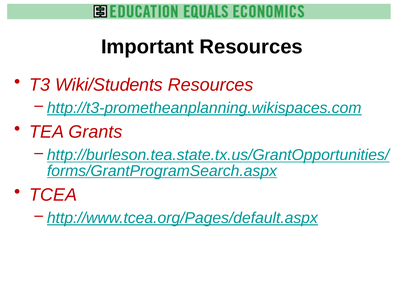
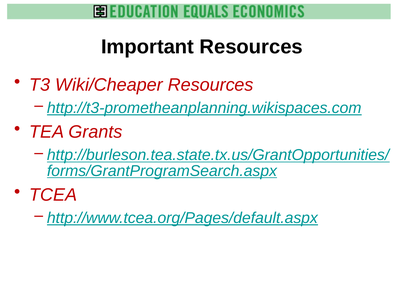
Wiki/Students: Wiki/Students -> Wiki/Cheaper (109, 85)
